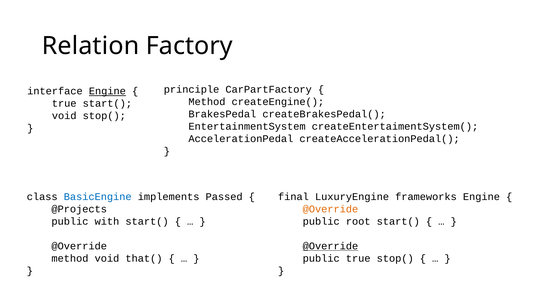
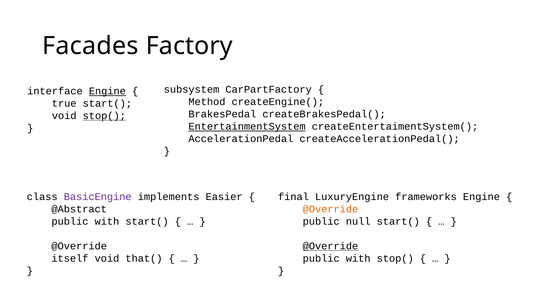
Relation: Relation -> Facades (90, 46)
principle: principle -> subsystem (192, 90)
stop( underline: none -> present (104, 116)
EntertainmentSystem underline: none -> present (247, 127)
BasicEngine colour: blue -> purple (98, 197)
Passed: Passed -> Easier (224, 197)
@Projects: @Projects -> @Abstract (79, 209)
root: root -> null (358, 222)
method: method -> itself (70, 259)
true: true -> with (358, 259)
